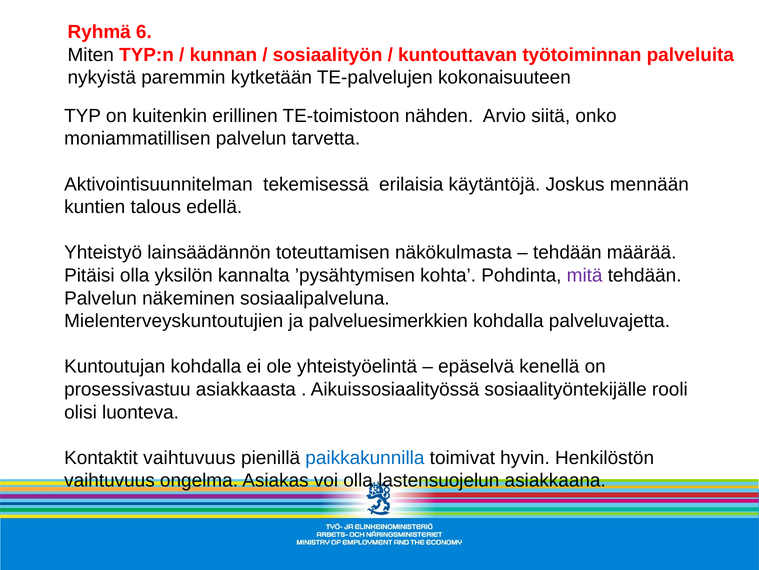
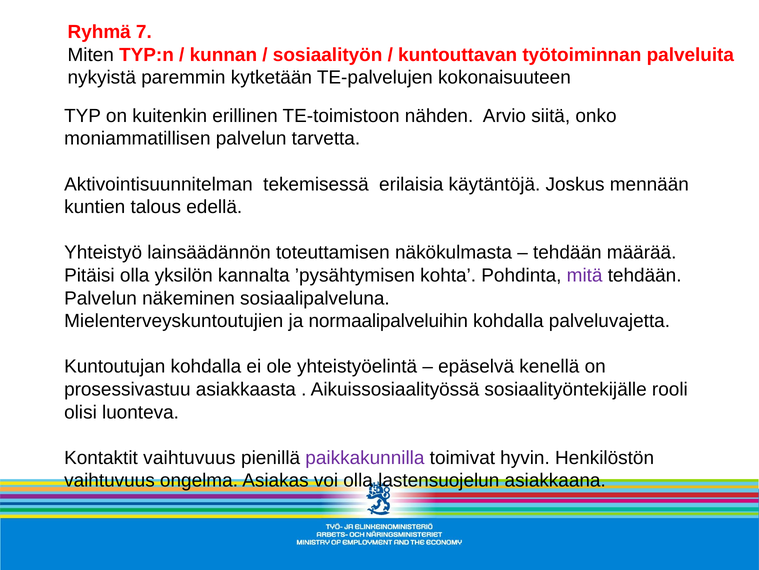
6: 6 -> 7 (144, 32)
palveluesimerkkien: palveluesimerkkien -> normaalipalveluihin (388, 321)
paikkakunnilla colour: blue -> purple (365, 457)
